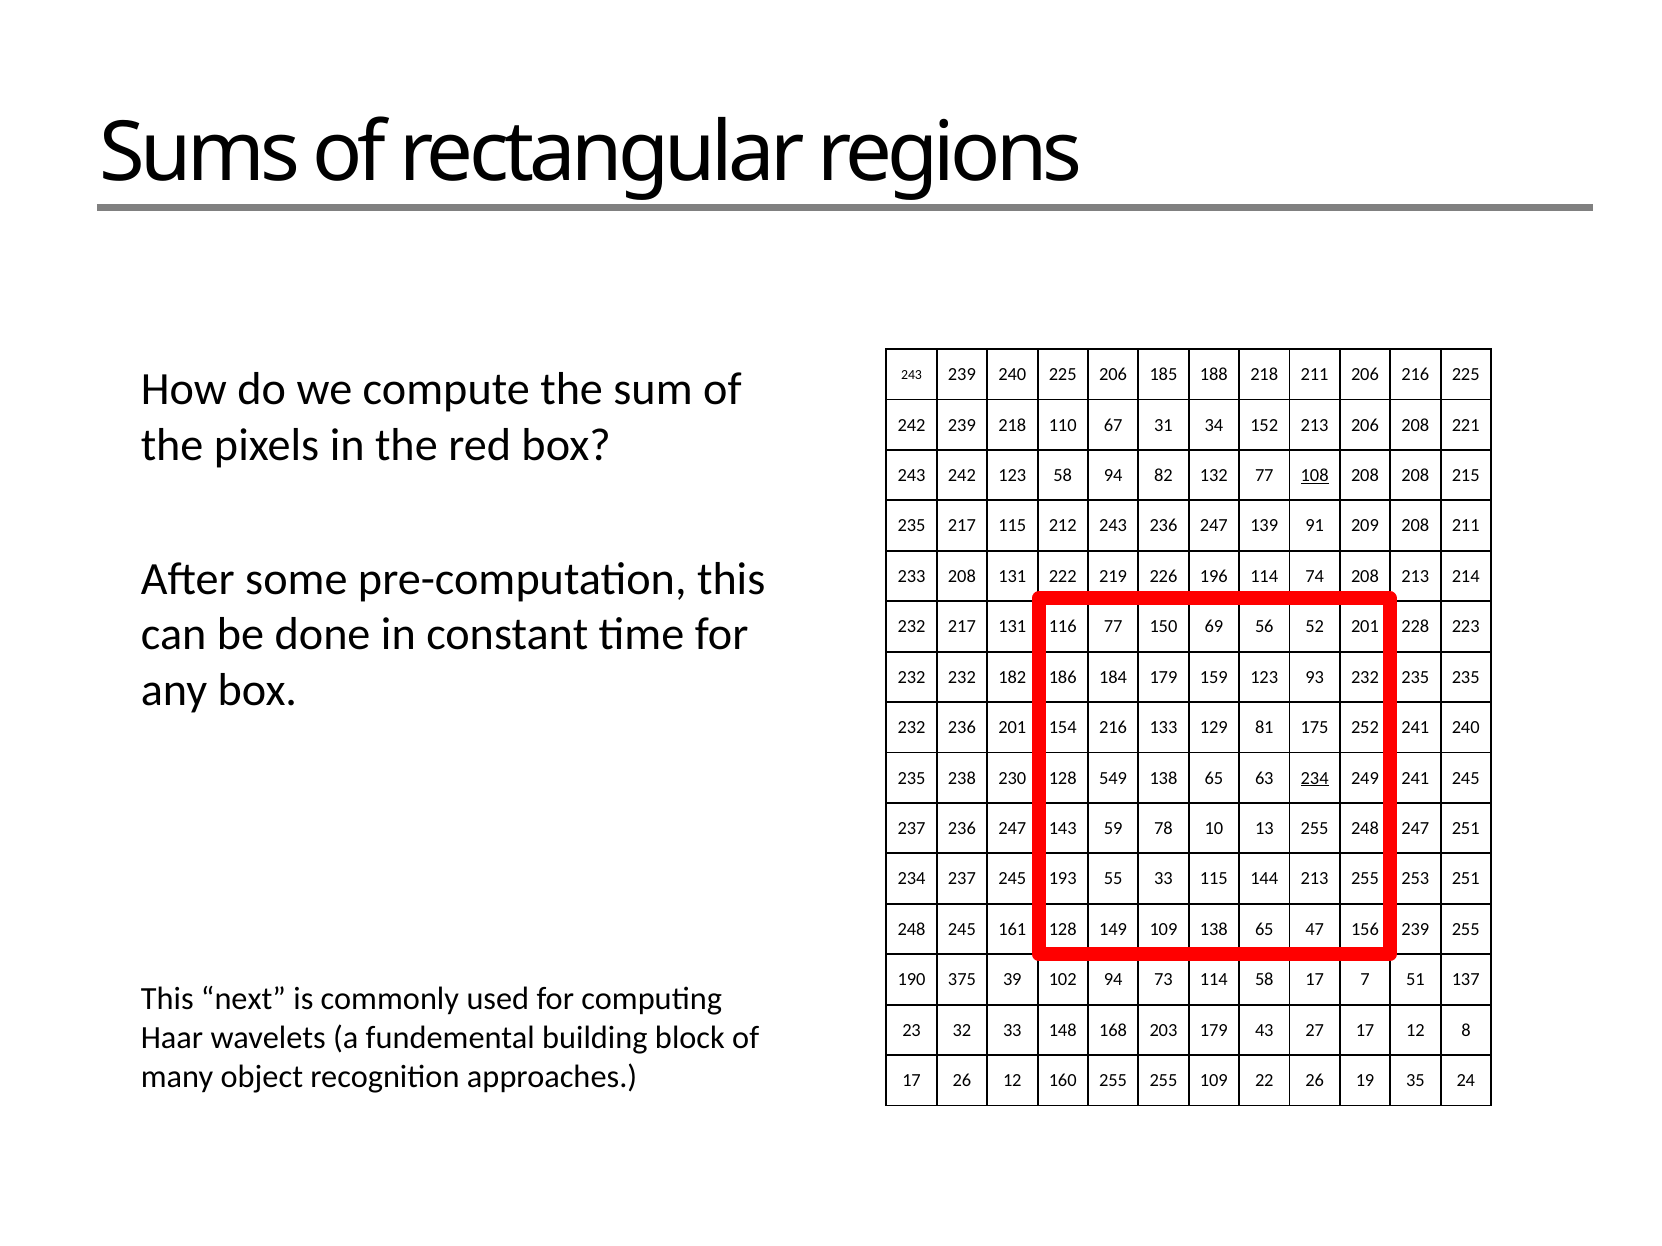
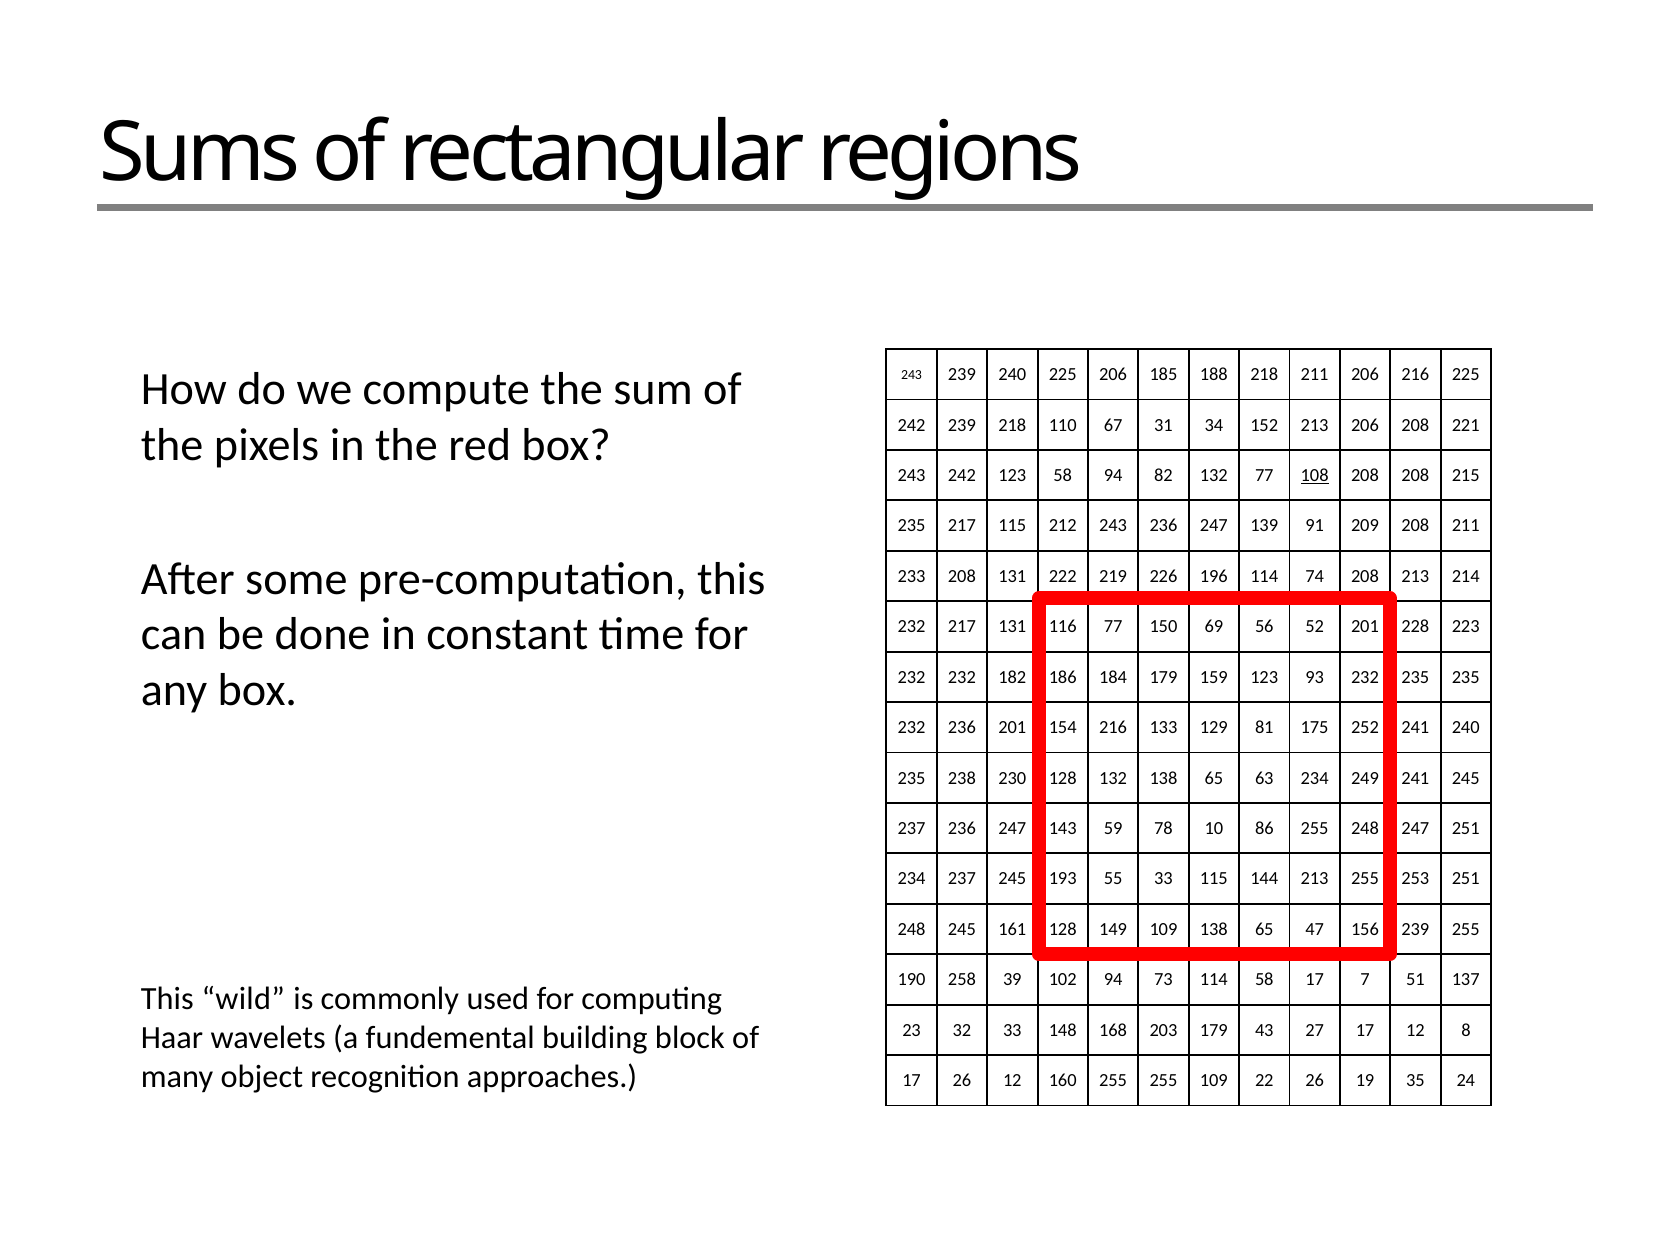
128 549: 549 -> 132 (1113, 778)
234 underline: present -> none (1315, 778)
13: 13 -> 86 (1264, 829)
375: 375 -> 258 (962, 980)
next: next -> wild (243, 999)
